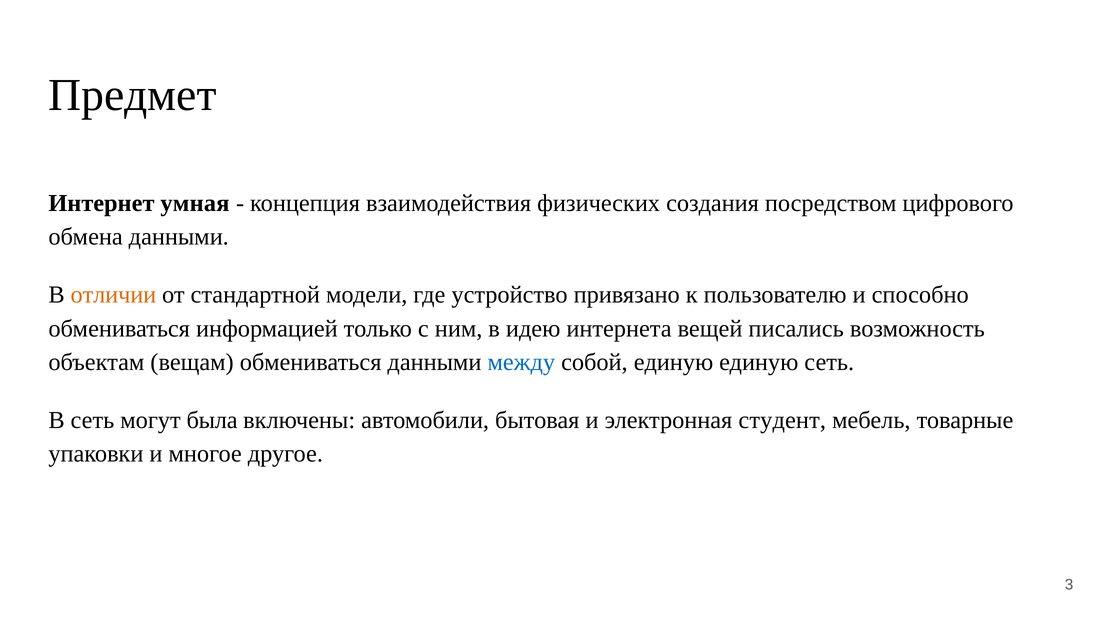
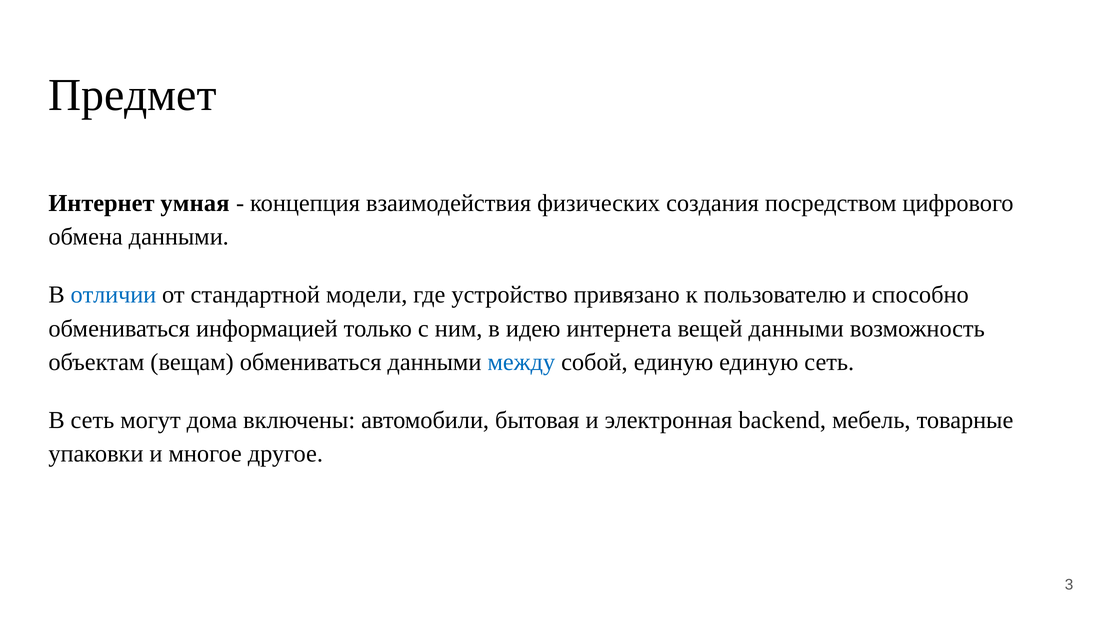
отличии colour: orange -> blue (113, 295)
вещей писались: писались -> данными (796, 329)
была: была -> дома (212, 420)
студент: студент -> backend (782, 420)
